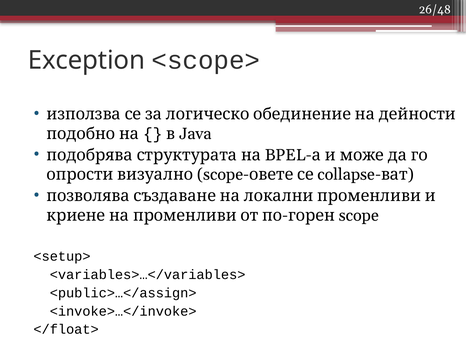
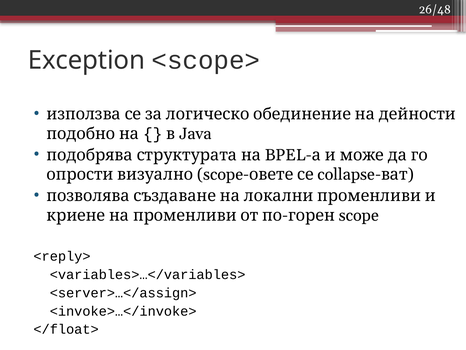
<setup>: <setup> -> <reply> (62, 256)
<public>…</assign>: <public>…</assign> -> <server>…</assign> (123, 293)
